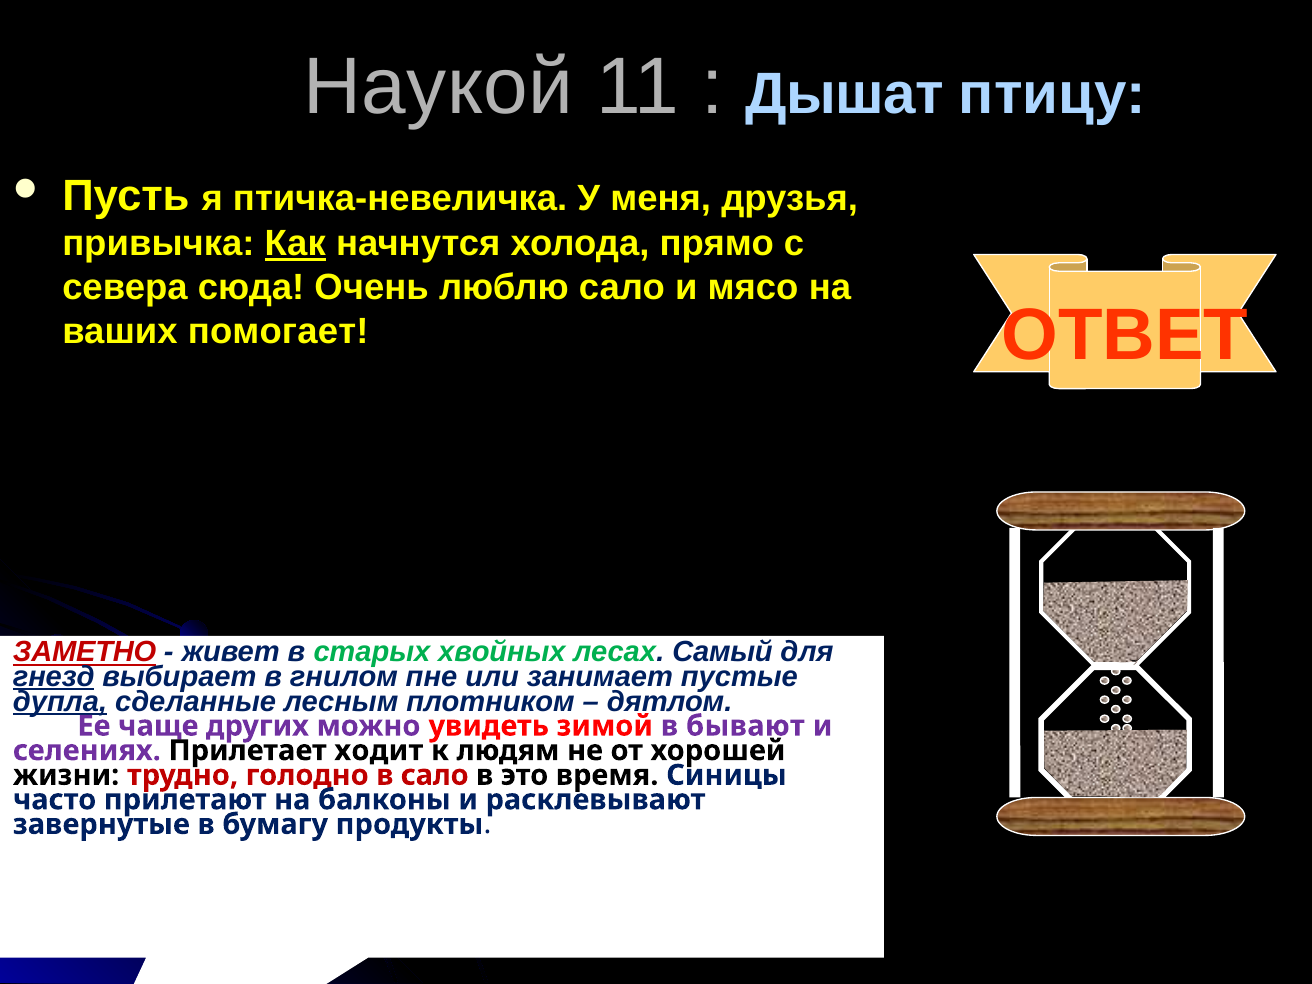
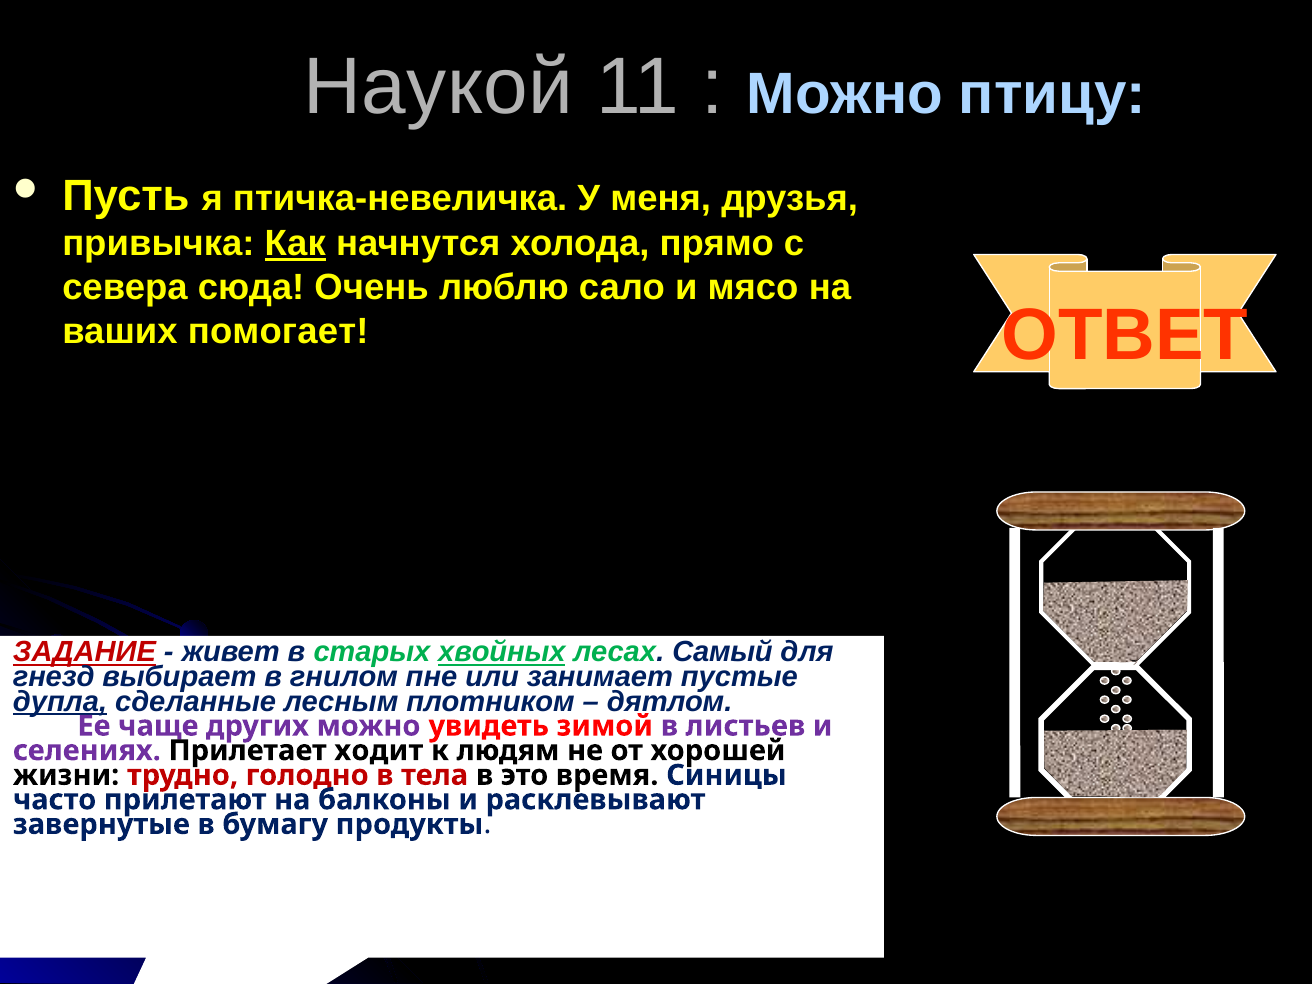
Дышат: Дышат -> Можно (845, 94)
ЗАМЕТНО: ЗАМЕТНО -> ЗАДАНИЕ (84, 652)
хвойных underline: none -> present (502, 652)
гнезд underline: present -> none (54, 677)
бывают: бывают -> листьев (745, 726)
в сало: сало -> тела (435, 775)
